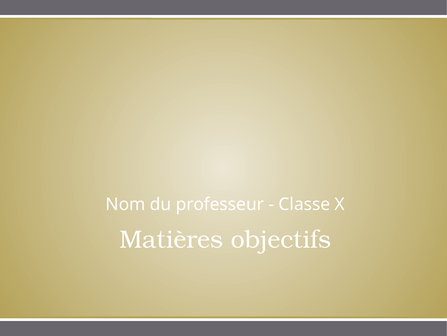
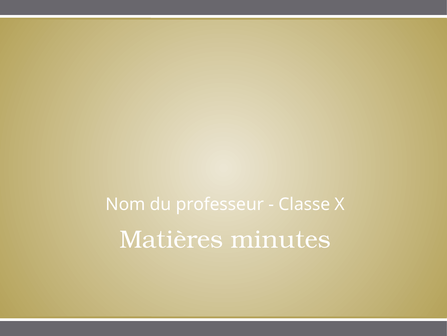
objectifs: objectifs -> minutes (281, 239)
